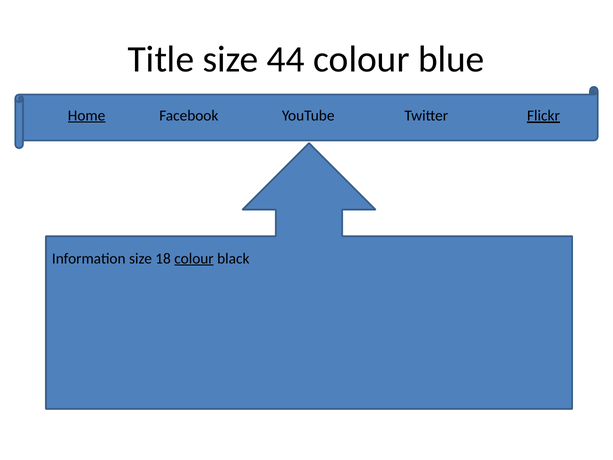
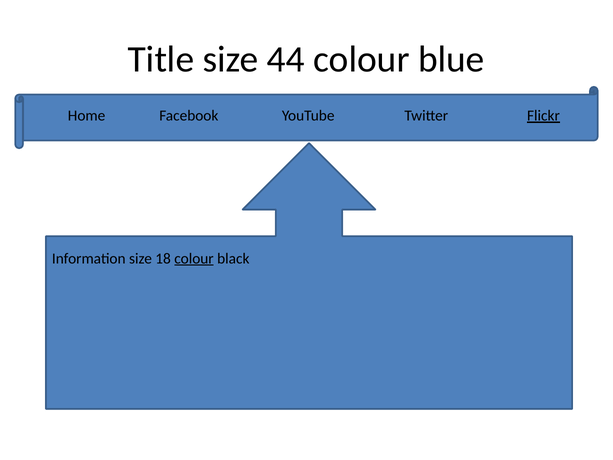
Home underline: present -> none (87, 115)
